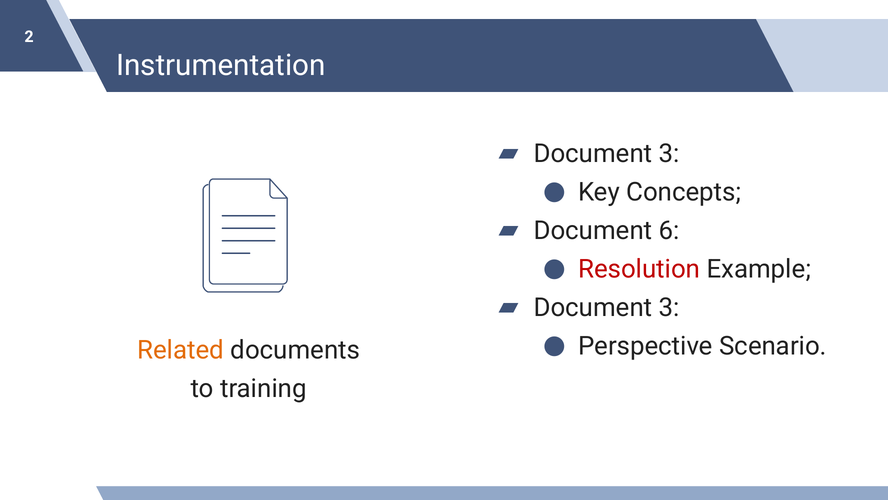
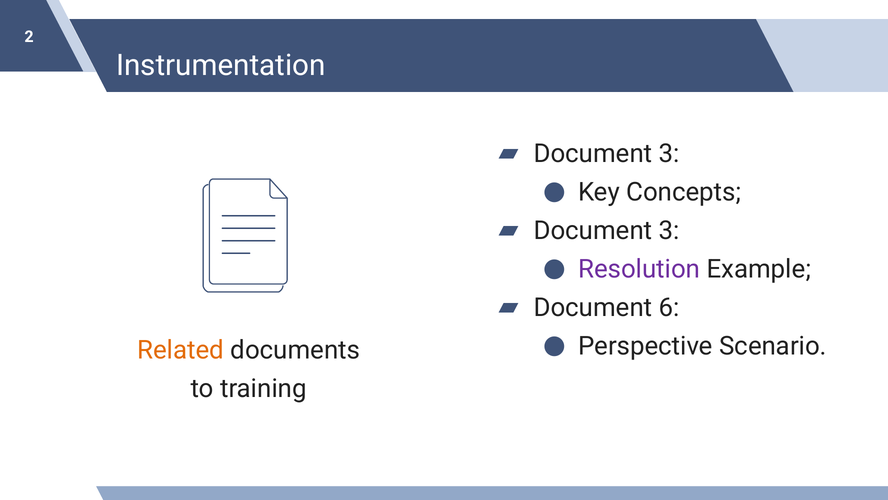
6: 6 -> 3 (669, 231)
Resolution colour: red -> purple (639, 269)
3: 3 -> 6 (669, 308)
